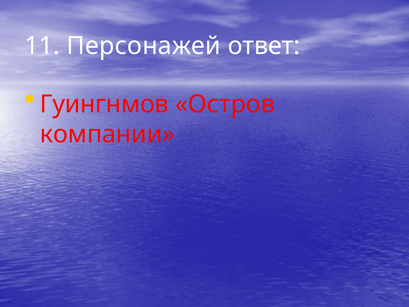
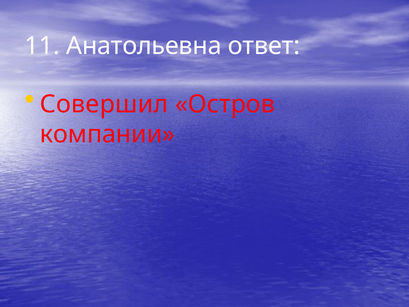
Персонажей: Персонажей -> Анатольевна (144, 46)
Гуингнмов: Гуингнмов -> Совершил (104, 104)
